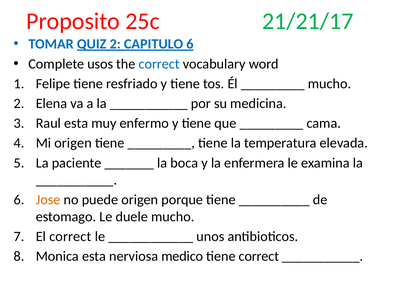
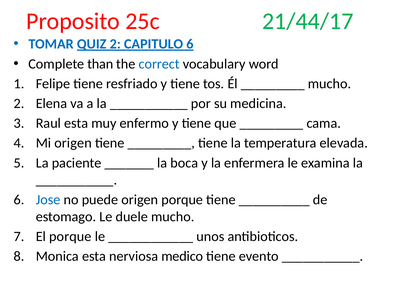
21/21/17: 21/21/17 -> 21/44/17 (308, 21)
usos: usos -> than (100, 64)
Jose colour: orange -> blue (48, 200)
El correct: correct -> porque (70, 237)
tiene correct: correct -> evento (259, 257)
